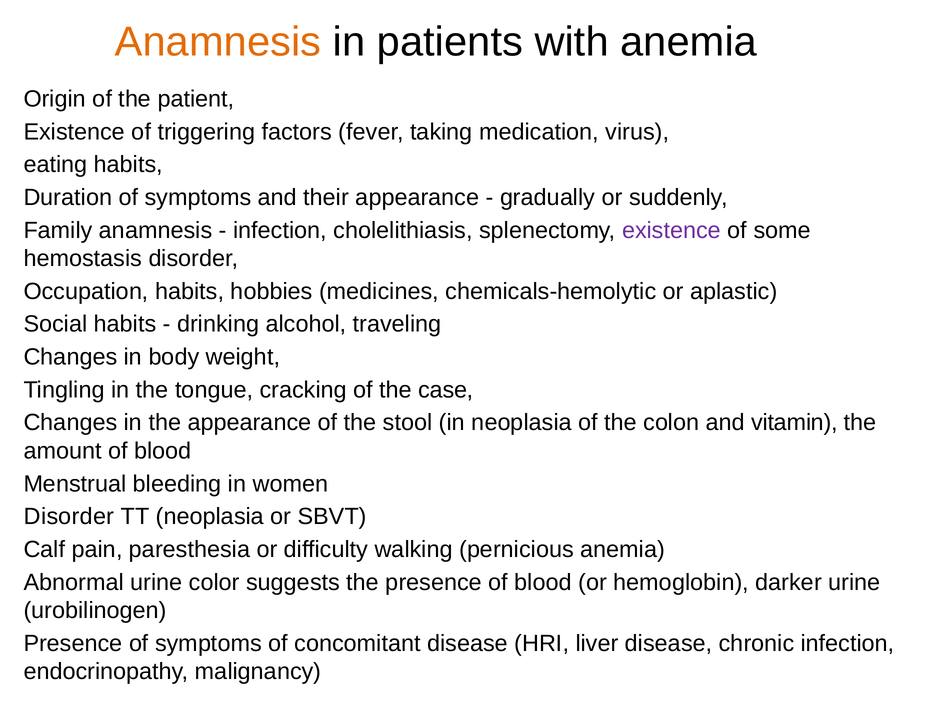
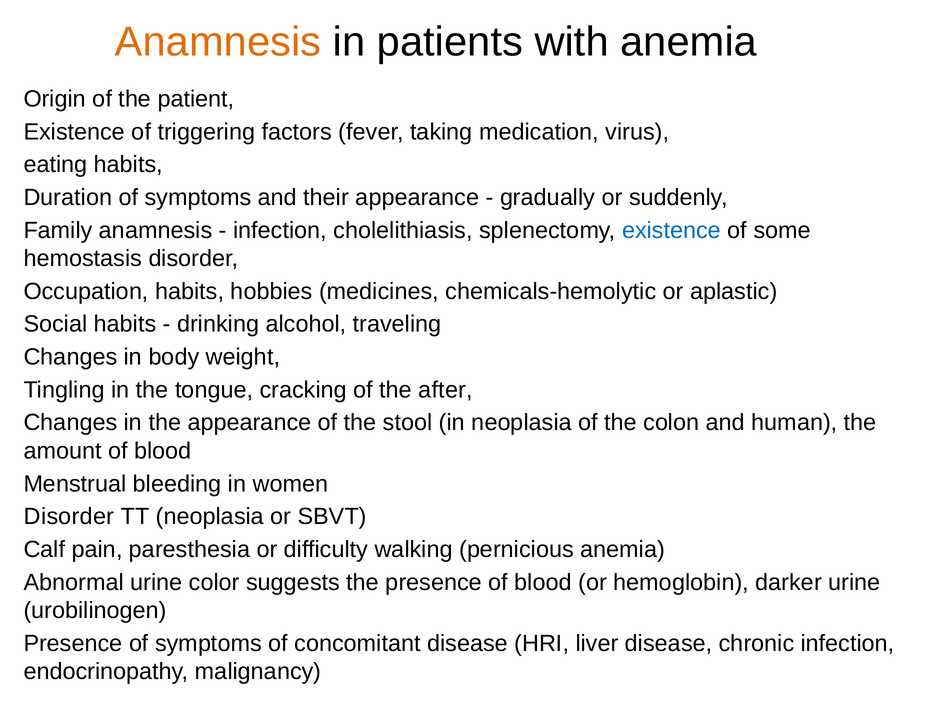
existence colour: purple -> blue (672, 230)
case: case -> after (446, 390)
vitamin: vitamin -> human (794, 422)
